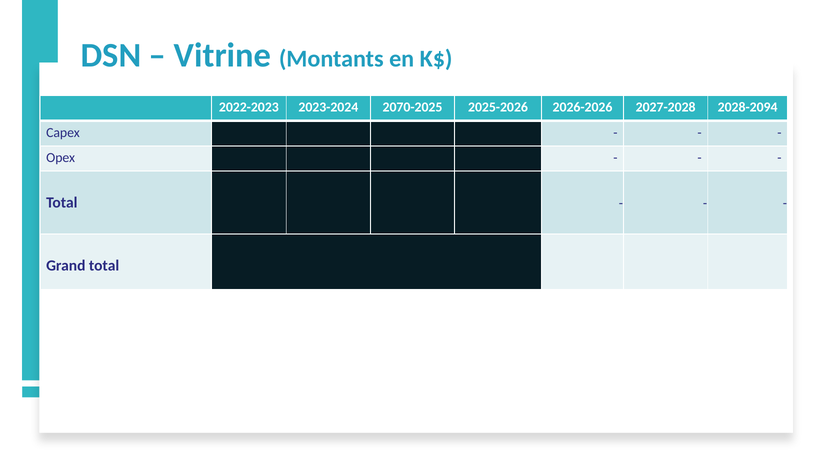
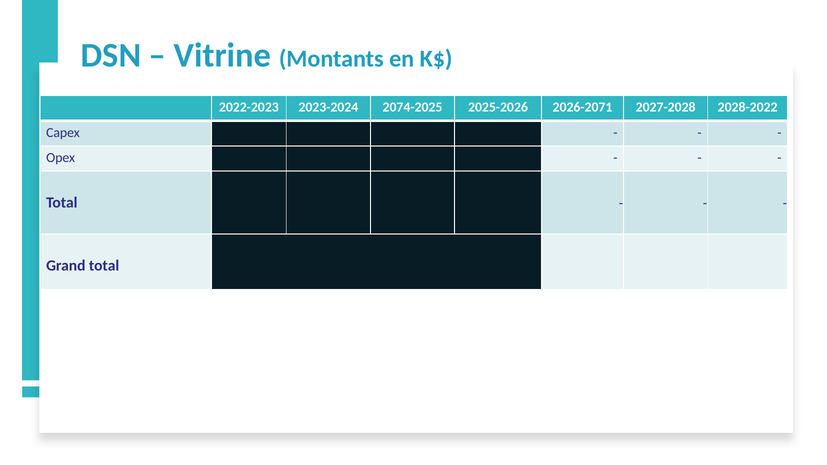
2070-2025: 2070-2025 -> 2074-2025 (412, 107)
2026-2026: 2026-2026 -> 2026-2071 (583, 107)
2028-2094: 2028-2094 -> 2028-2022 (748, 107)
